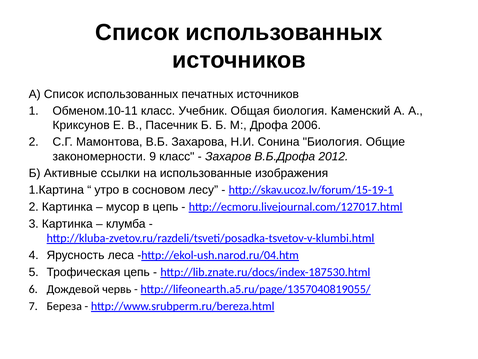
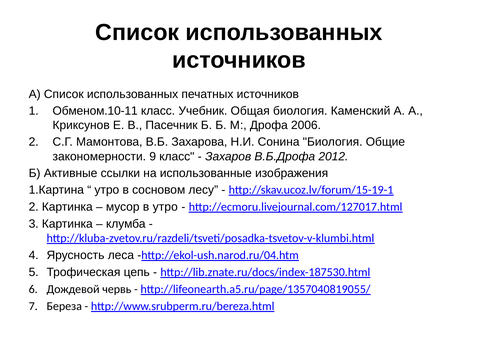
в цепь: цепь -> утро (165, 207)
